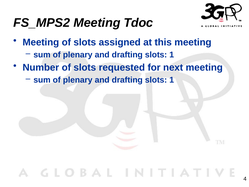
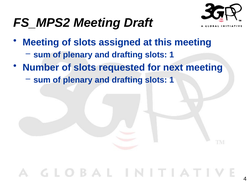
Tdoc: Tdoc -> Draft (138, 23)
